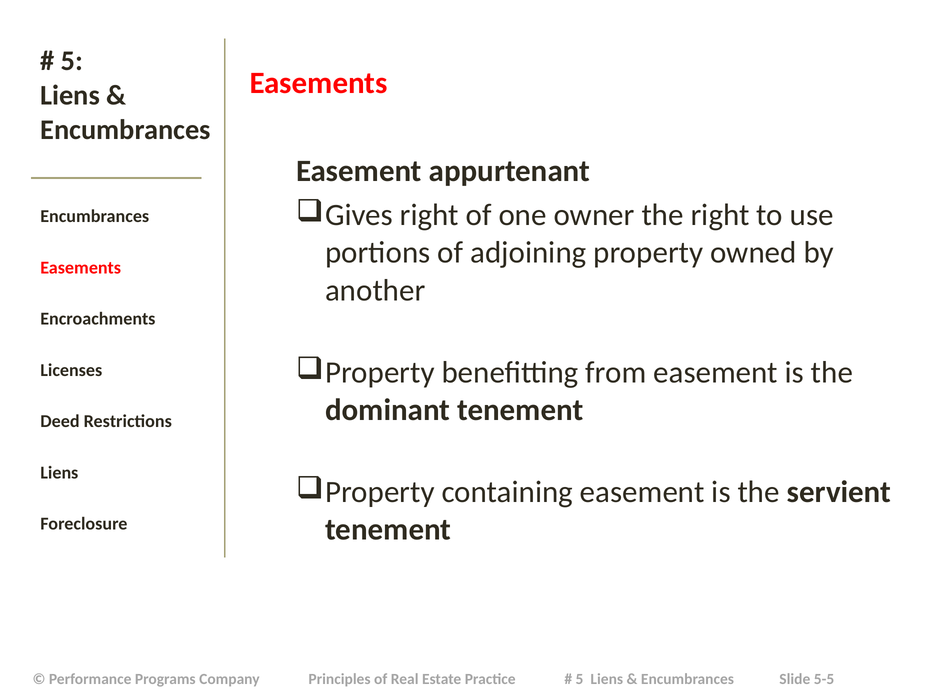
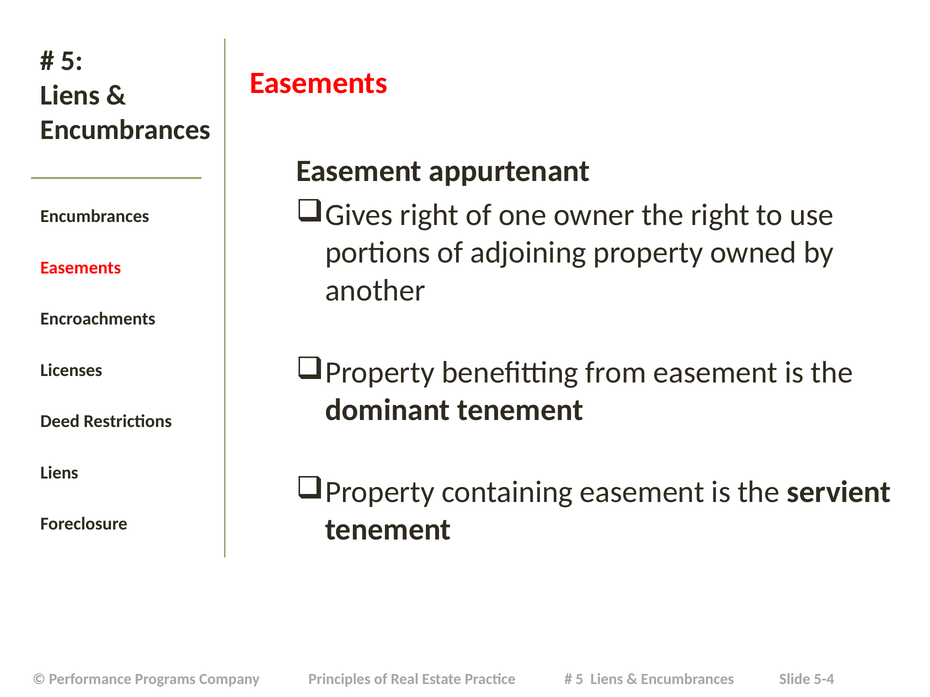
5-5: 5-5 -> 5-4 (824, 680)
